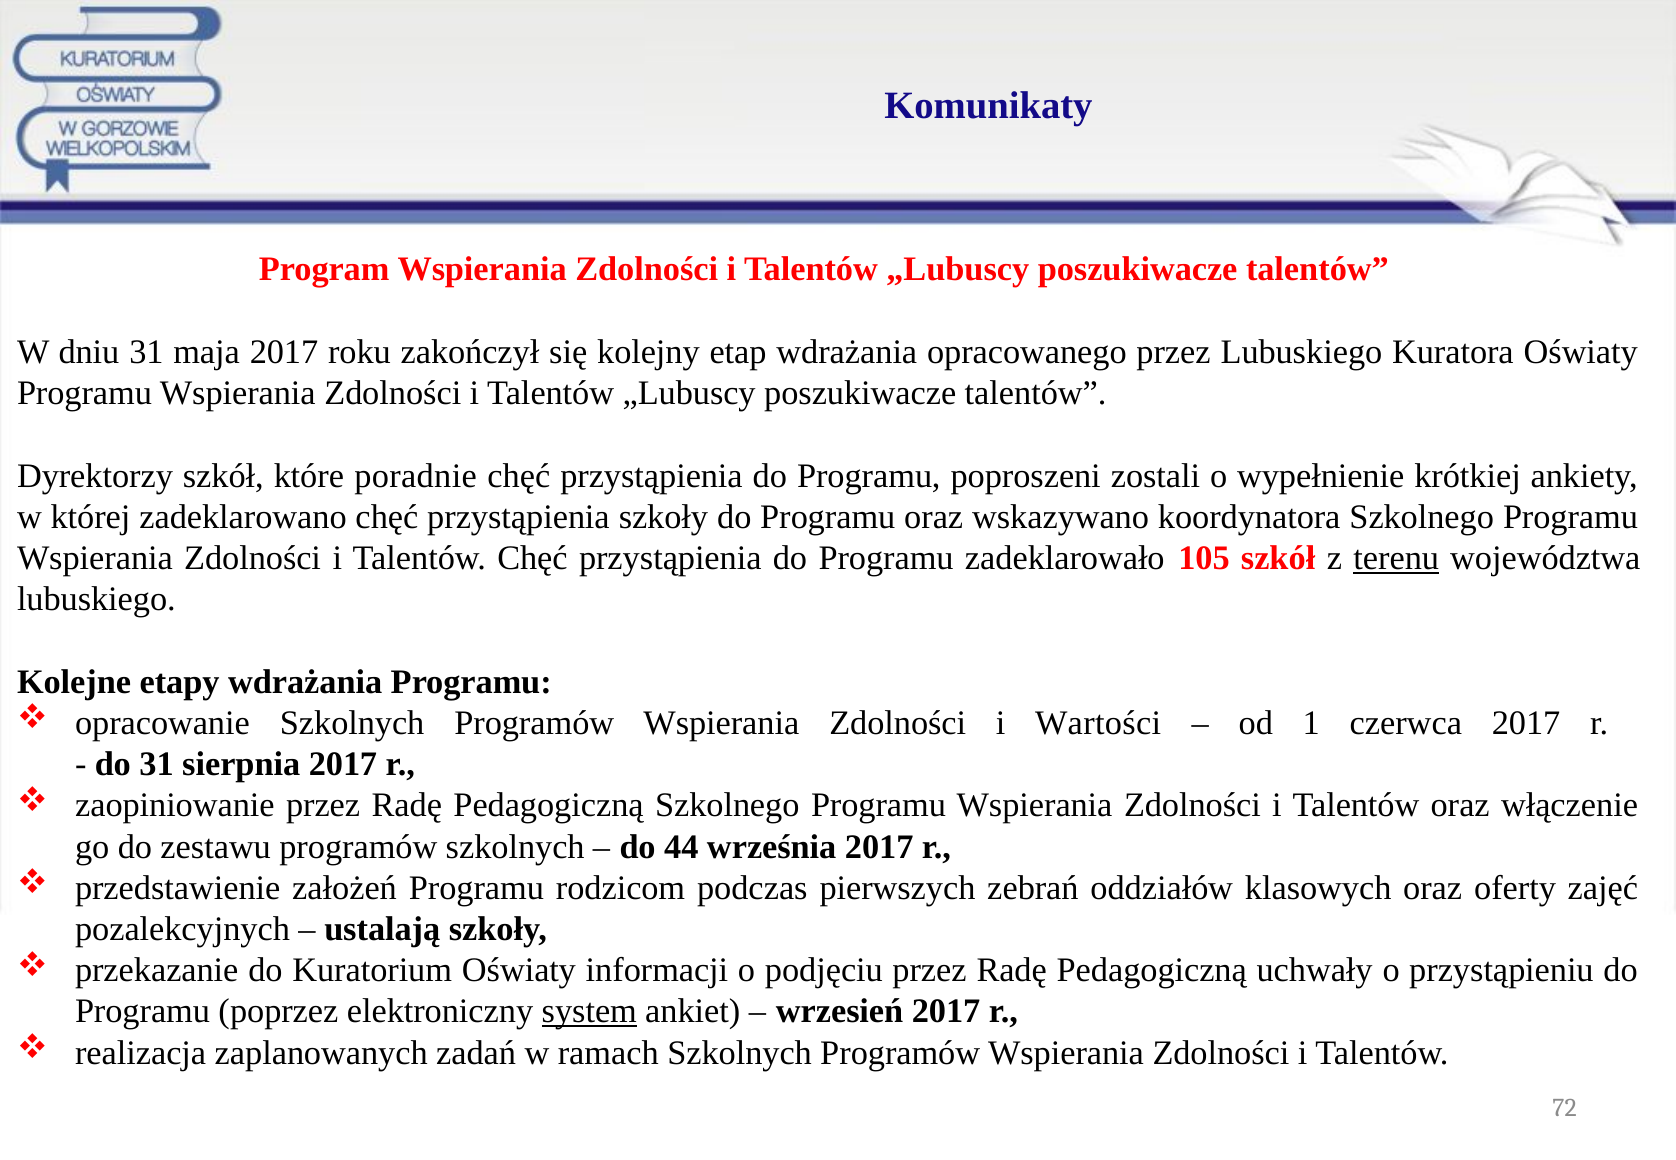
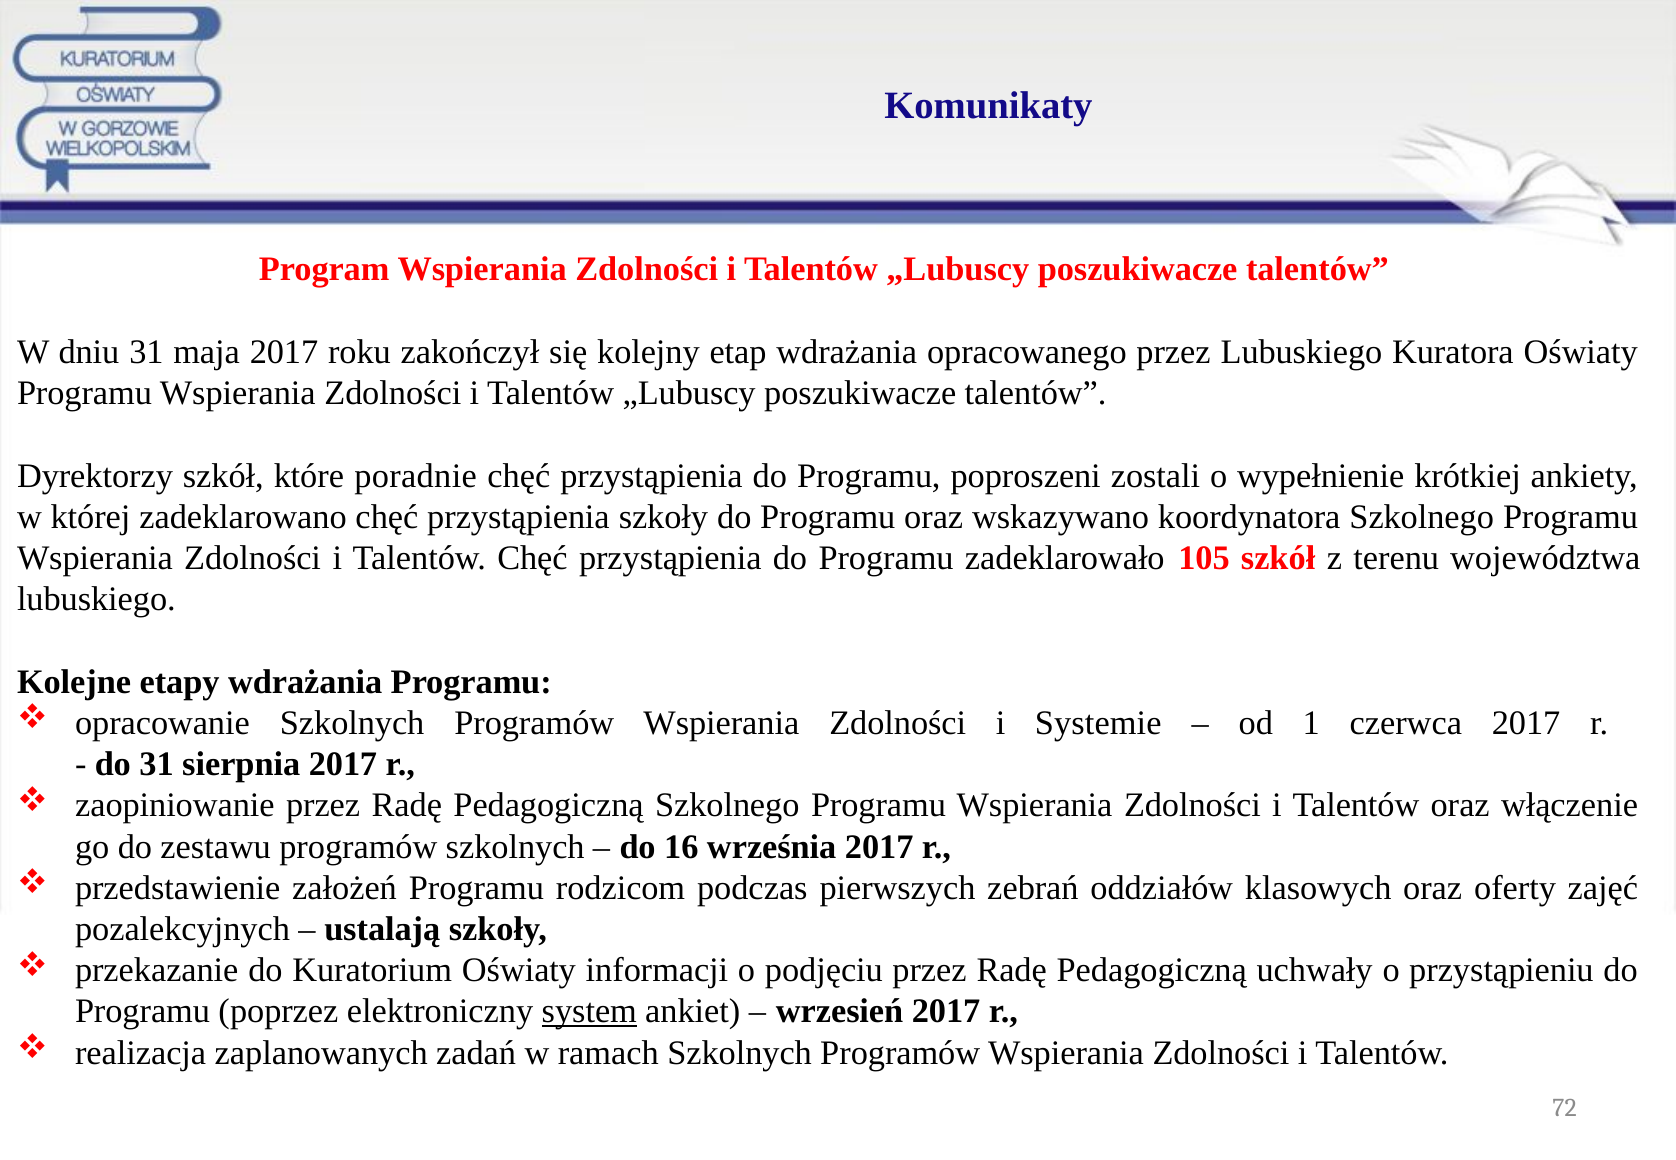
terenu underline: present -> none (1396, 558)
Wartości: Wartości -> Systemie (1098, 723)
44: 44 -> 16 (681, 847)
